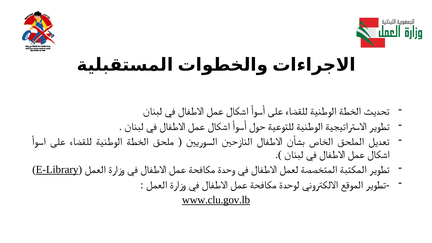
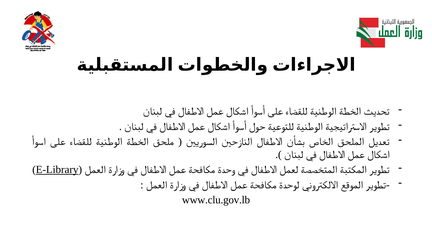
www.clu.gov.lb underline: present -> none (216, 200)
